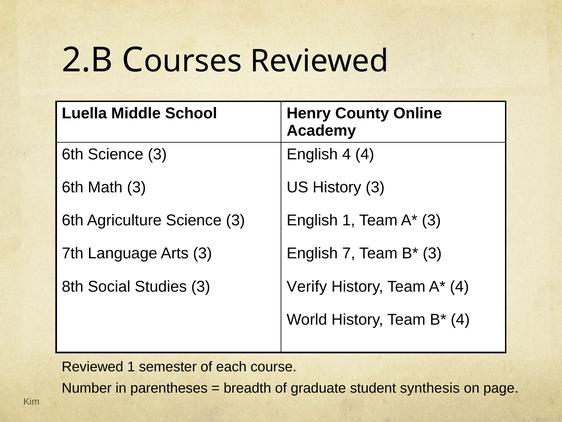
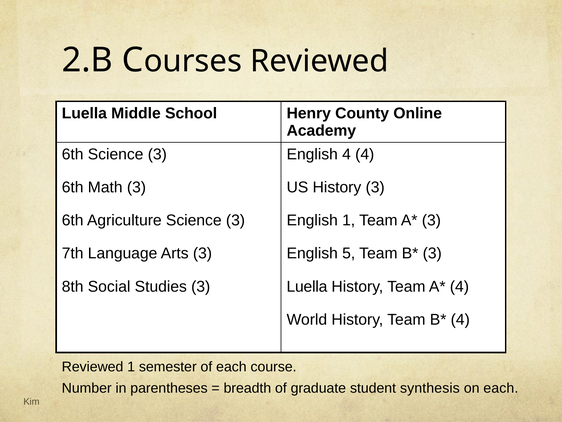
7: 7 -> 5 (349, 253)
Verify: Verify -> Luella (307, 286)
on page: page -> each (501, 388)
